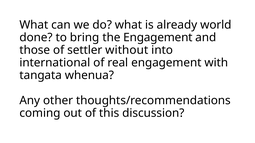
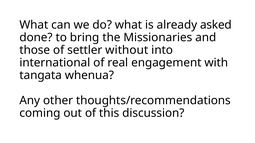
world: world -> asked (216, 25)
the Engagement: Engagement -> Missionaries (158, 38)
